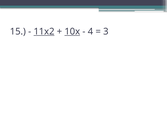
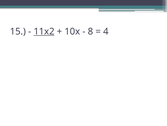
10x underline: present -> none (72, 31)
4: 4 -> 8 (90, 31)
3: 3 -> 4 (106, 31)
